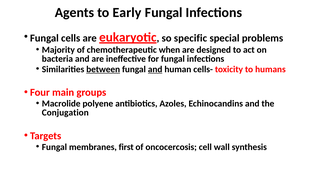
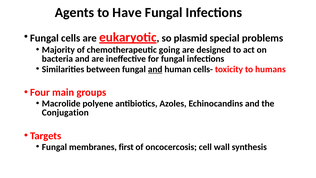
Early: Early -> Have (127, 12)
specific: specific -> plasmid (191, 38)
when: when -> going (169, 50)
between underline: present -> none (103, 69)
